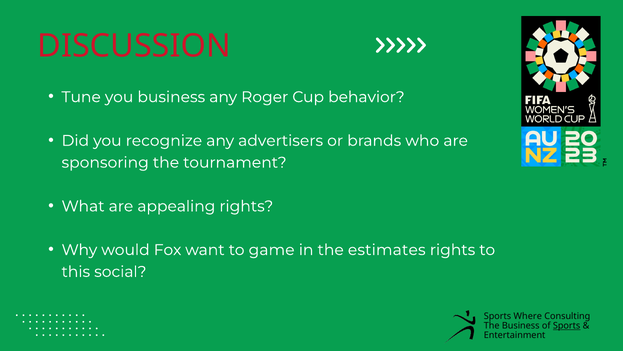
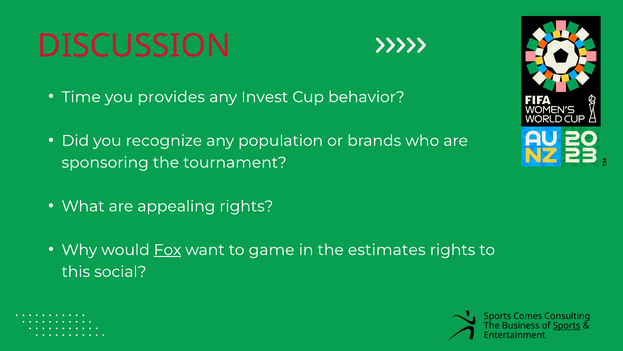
Tune: Tune -> Time (81, 97)
you business: business -> provides (171, 97)
Roger: Roger -> Invest (265, 97)
advertisers: advertisers -> population (281, 140)
Fox underline: none -> present (168, 250)
Where: Where -> Comes (528, 316)
